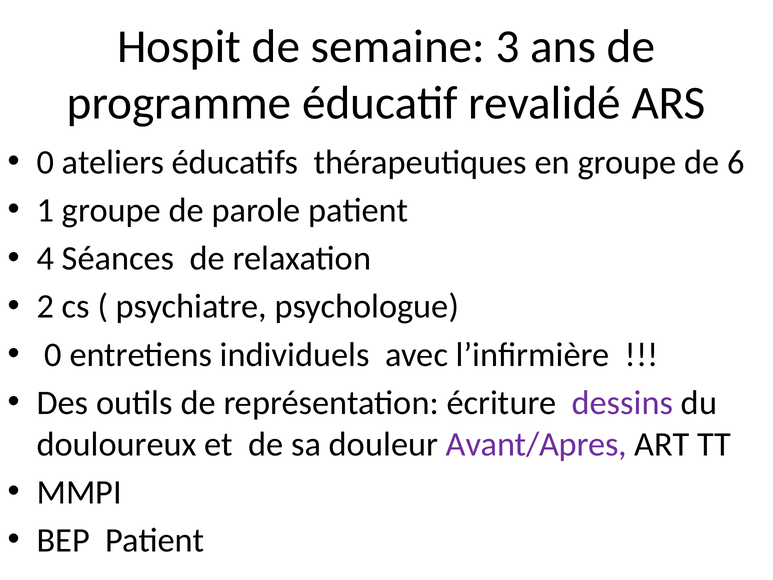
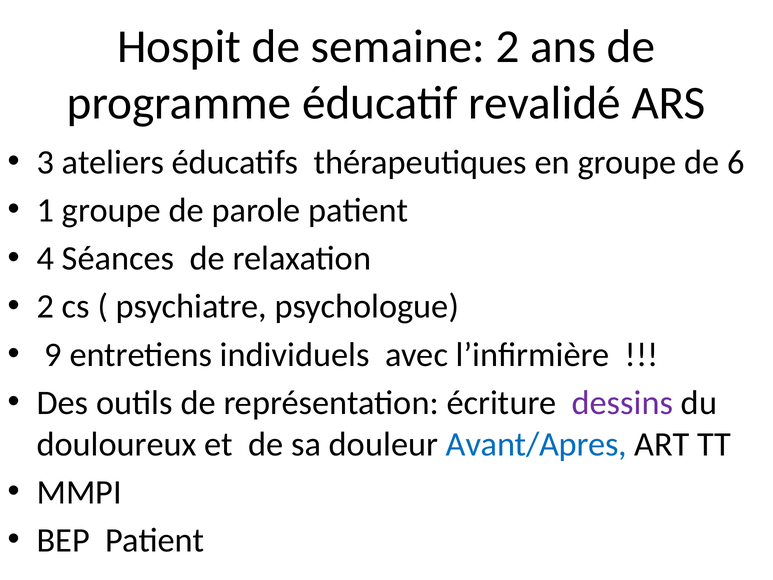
semaine 3: 3 -> 2 (507, 46)
0: 0 -> 3 (45, 162)
0: 0 -> 9 (53, 355)
Avant/Apres colour: purple -> blue (536, 444)
